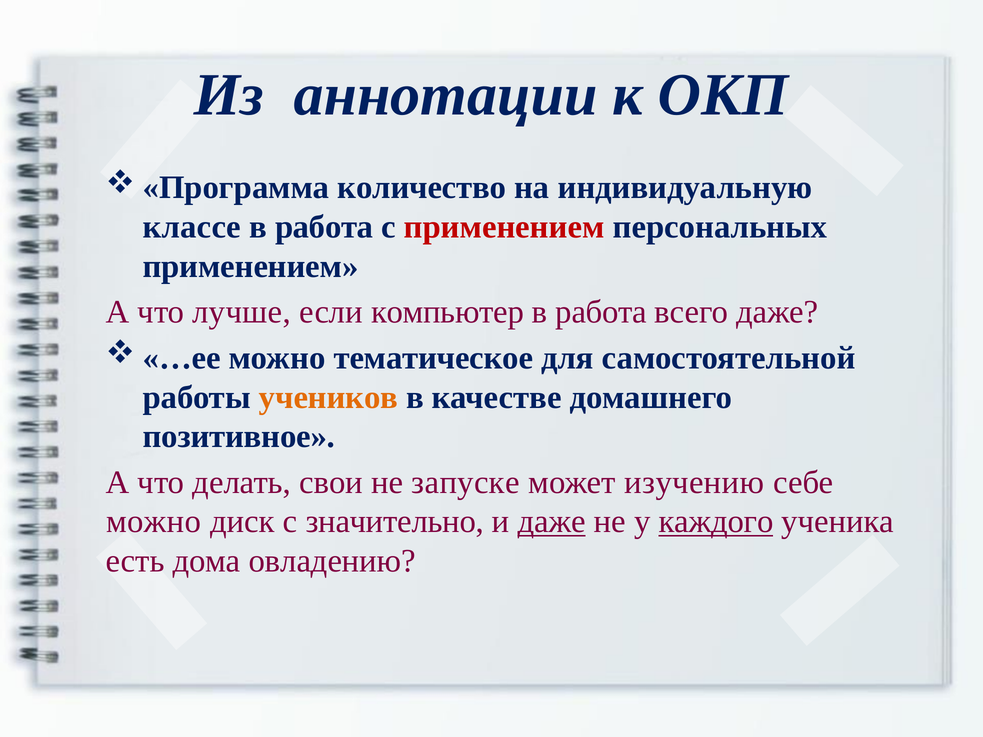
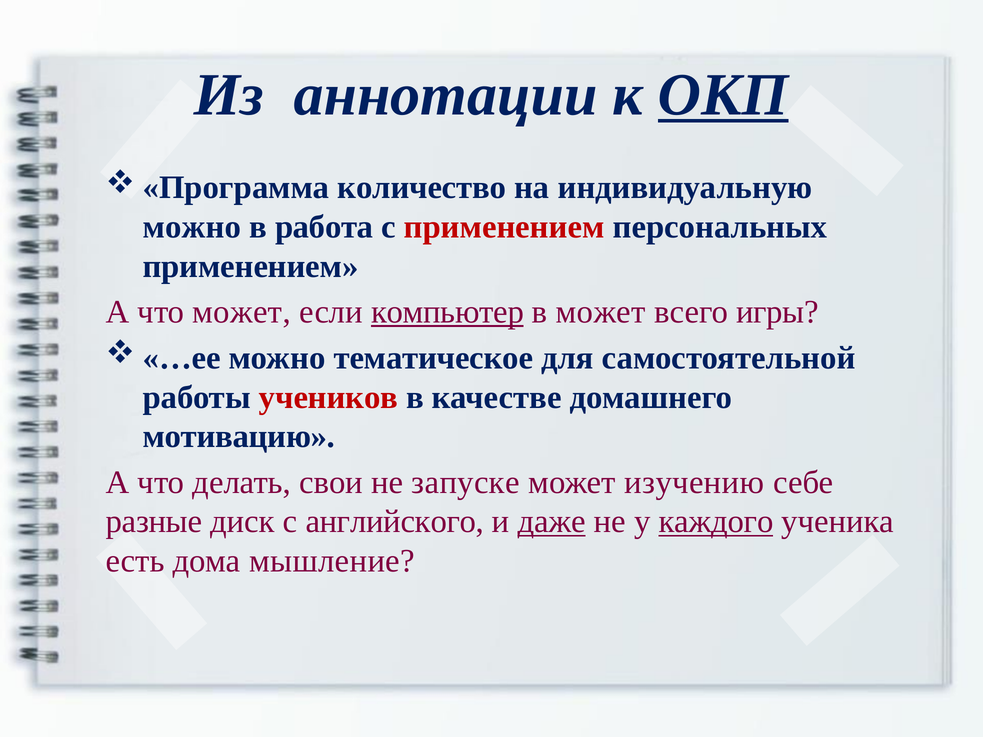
ОКП underline: none -> present (723, 95)
классе: классе -> можно (192, 227)
что лучше: лучше -> может (242, 312)
компьютер underline: none -> present (448, 312)
работа: работа -> может (601, 312)
всего даже: даже -> игры (777, 312)
учеников colour: orange -> red (328, 397)
позитивное: позитивное -> мотивацию (239, 437)
можно: можно -> разные (154, 522)
значительно: значительно -> английского (395, 522)
овладению: овладению -> мышление (332, 561)
